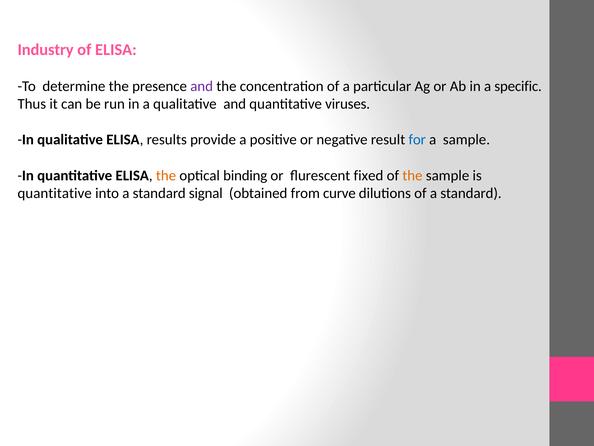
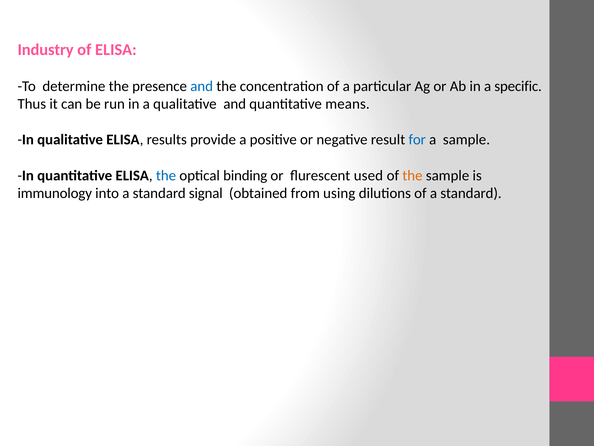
and colour: purple -> blue (202, 86)
viruses: viruses -> means (348, 104)
the colour: orange -> blue (166, 175)
fixed: fixed -> used (368, 175)
quantitative: quantitative -> immunology (55, 193)
curve: curve -> using (339, 193)
